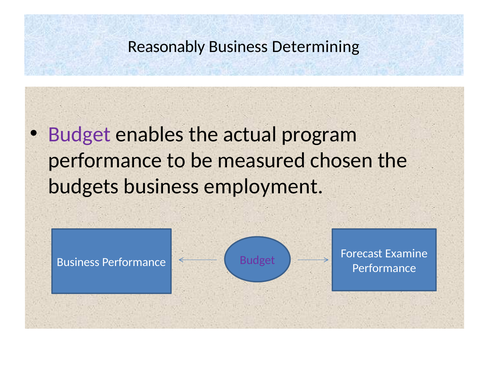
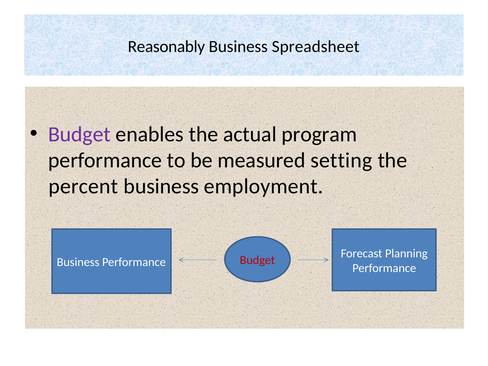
Determining: Determining -> Spreadsheet (316, 47)
chosen: chosen -> setting (341, 160)
budgets: budgets -> percent (83, 186)
Examine: Examine -> Planning (406, 253)
Budget colour: purple -> red (257, 260)
